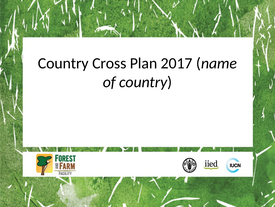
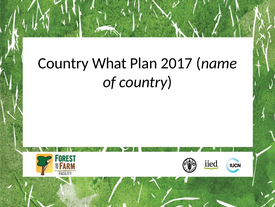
Cross: Cross -> What (109, 63)
